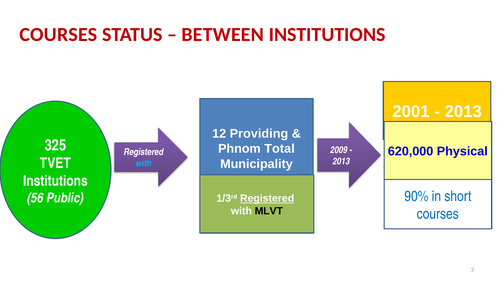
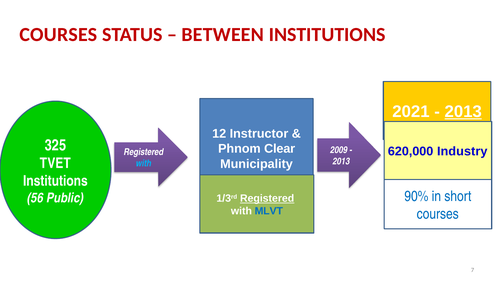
2001: 2001 -> 2021 (411, 112)
2013 underline: none -> present (463, 112)
Providing: Providing -> Instructor (259, 134)
Total: Total -> Clear (280, 149)
Physical: Physical -> Industry (462, 151)
MLVT colour: black -> blue (269, 211)
